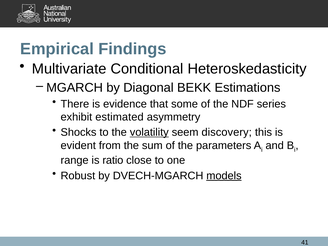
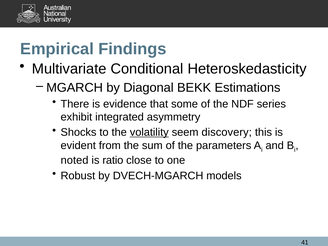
estimated: estimated -> integrated (120, 117)
range: range -> noted (75, 160)
models underline: present -> none (224, 176)
